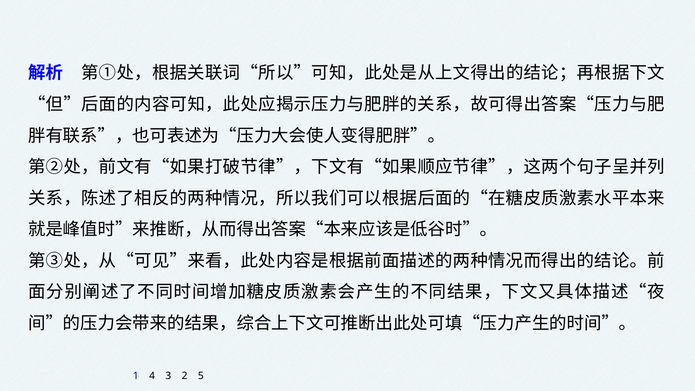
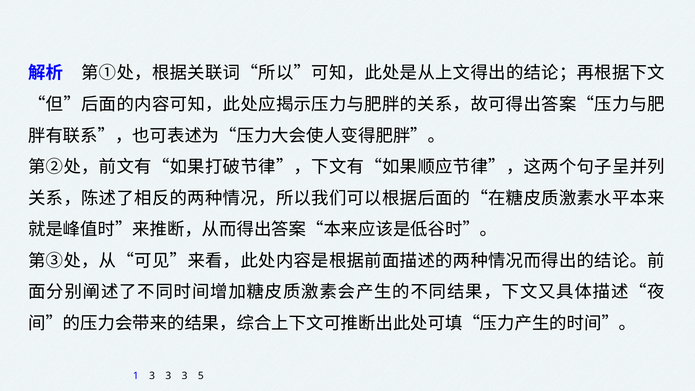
1 4: 4 -> 3 (152, 376)
2: 2 -> 3 (185, 376)
